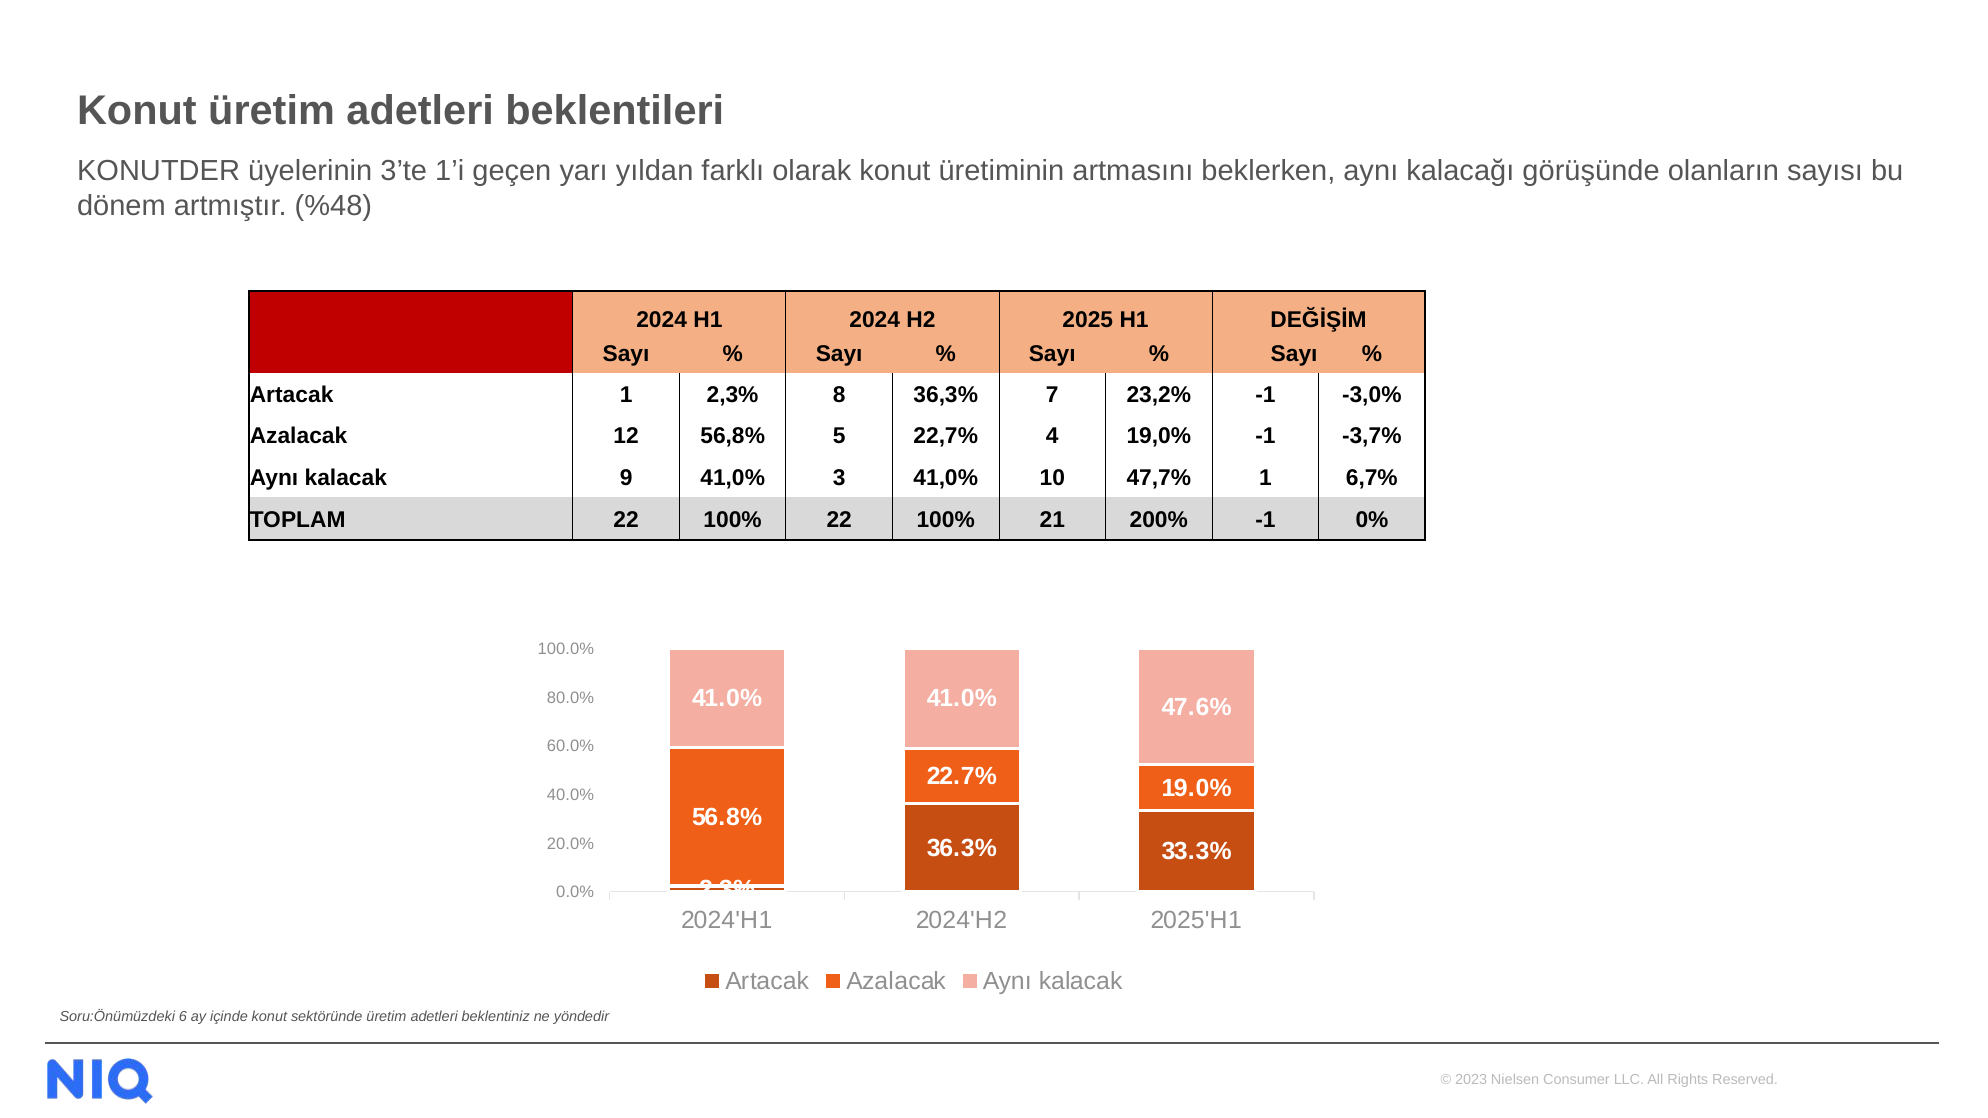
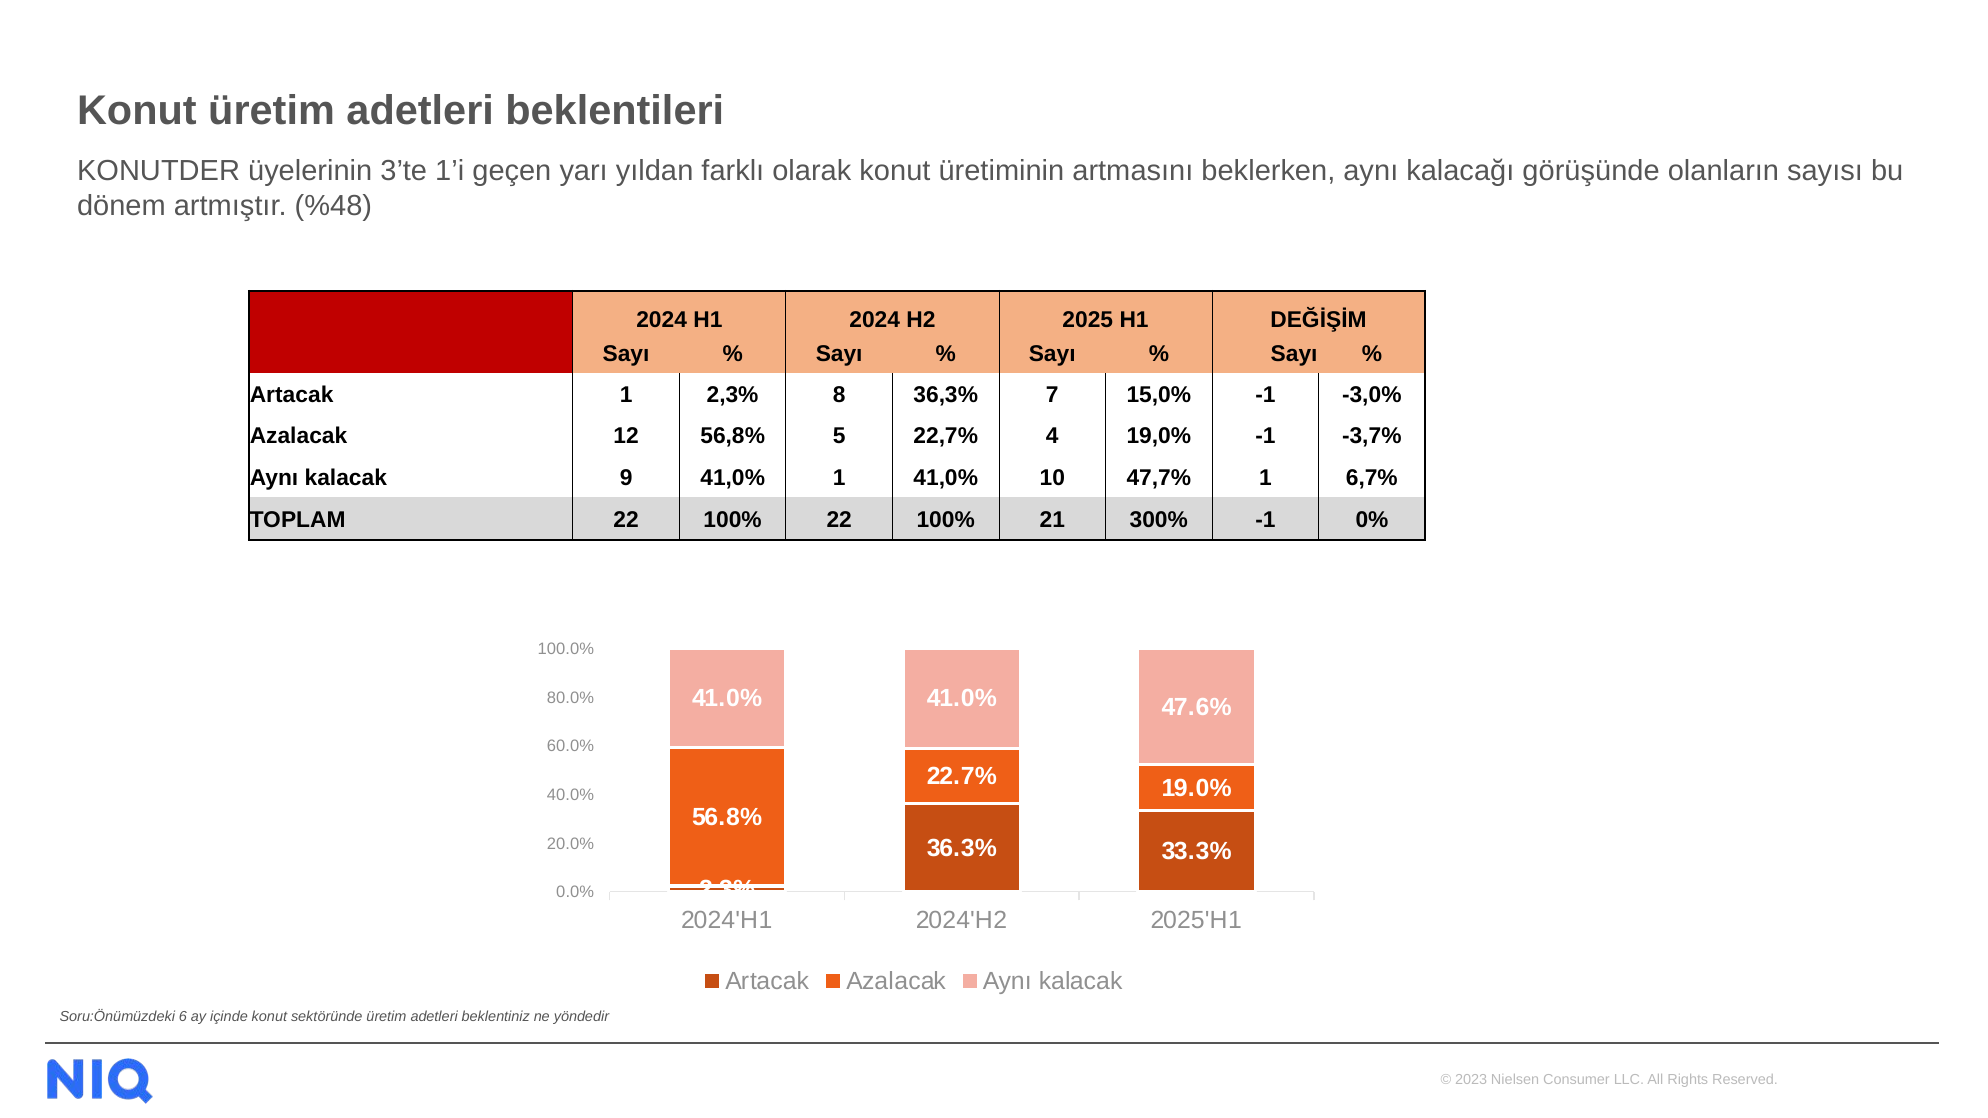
23,2%: 23,2% -> 15,0% (1159, 395)
41,0% 3: 3 -> 1 (839, 478)
200%: 200% -> 300% (1159, 520)
